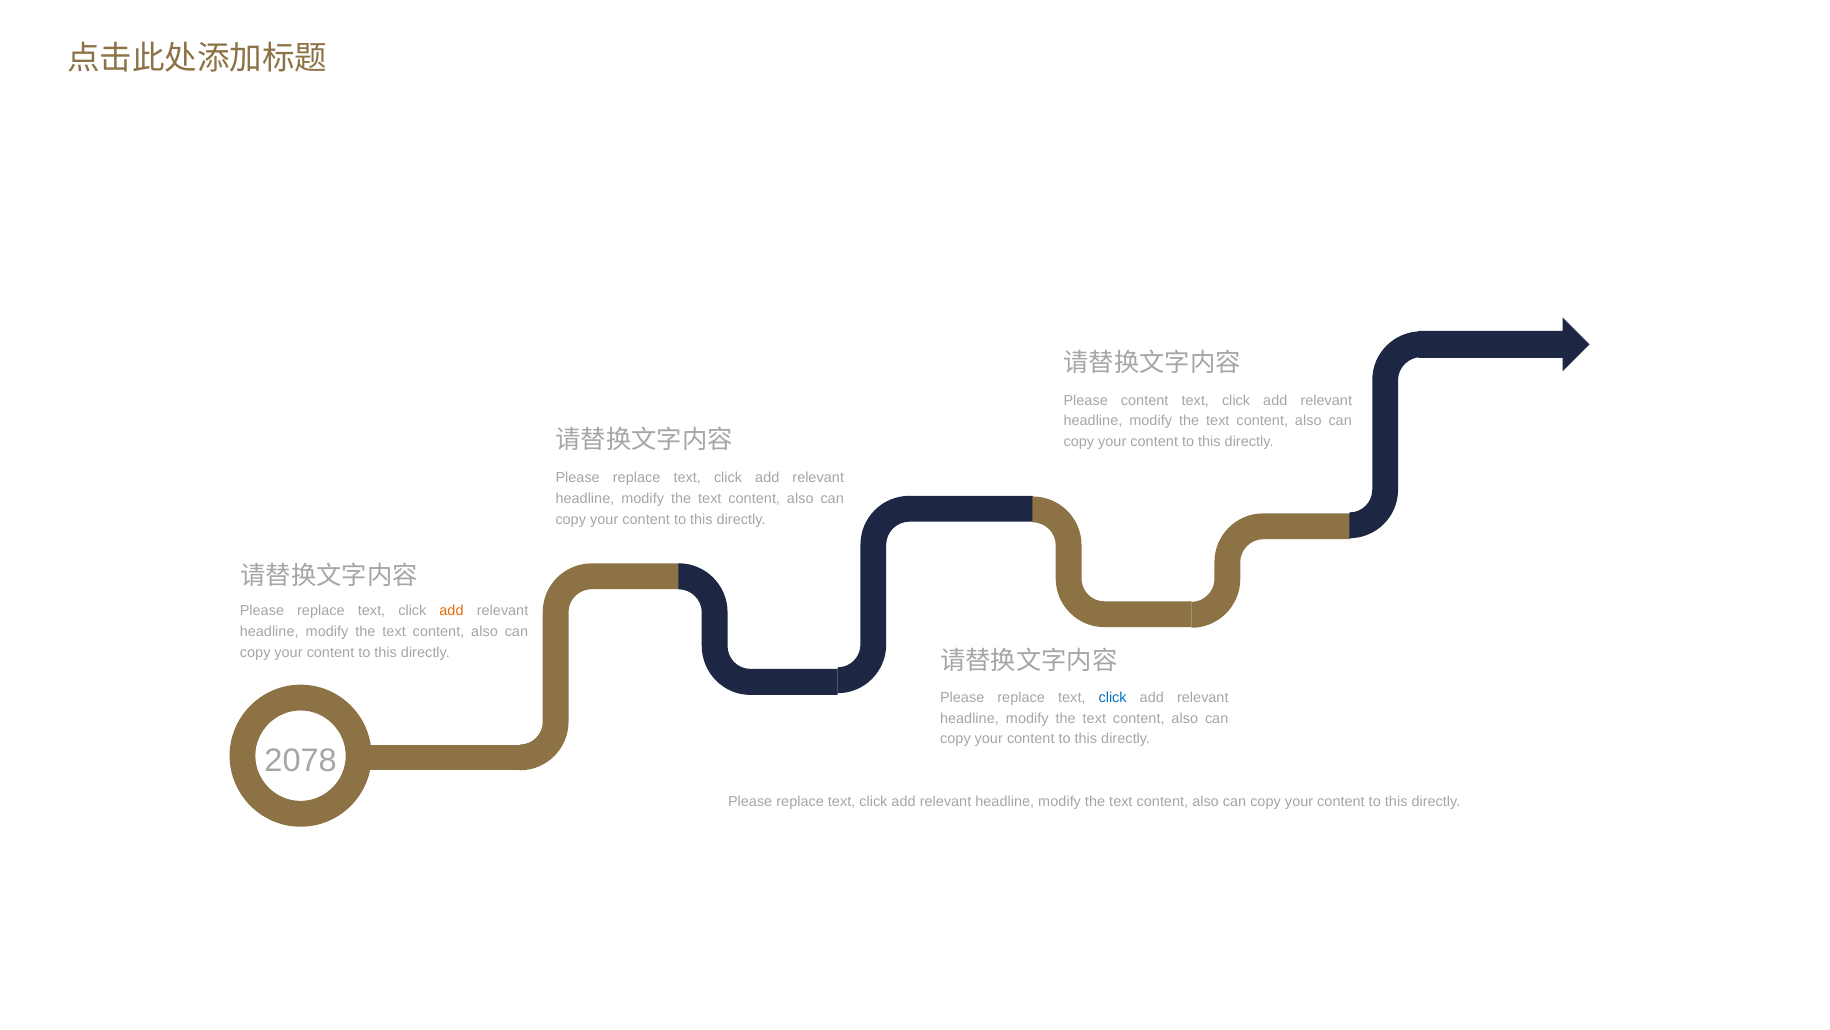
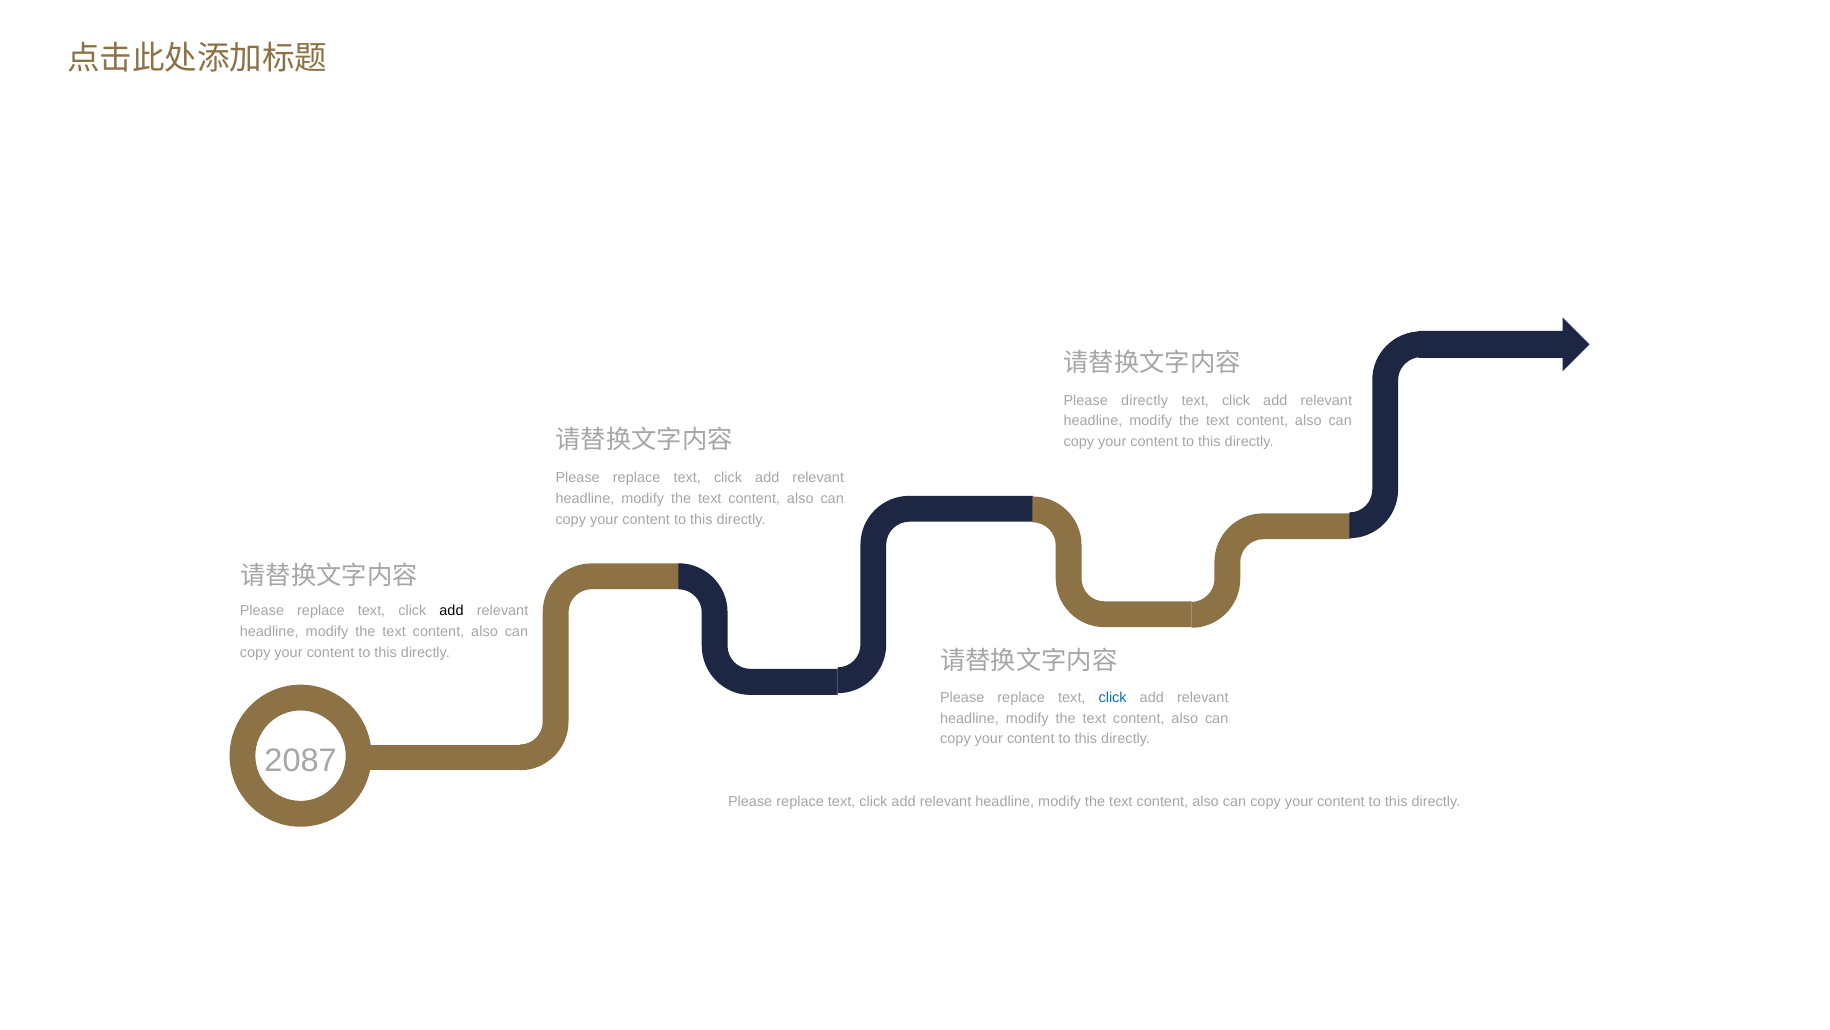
Please content: content -> directly (1145, 400)
add colour: orange -> black (452, 610)
2078: 2078 -> 2087 (301, 760)
